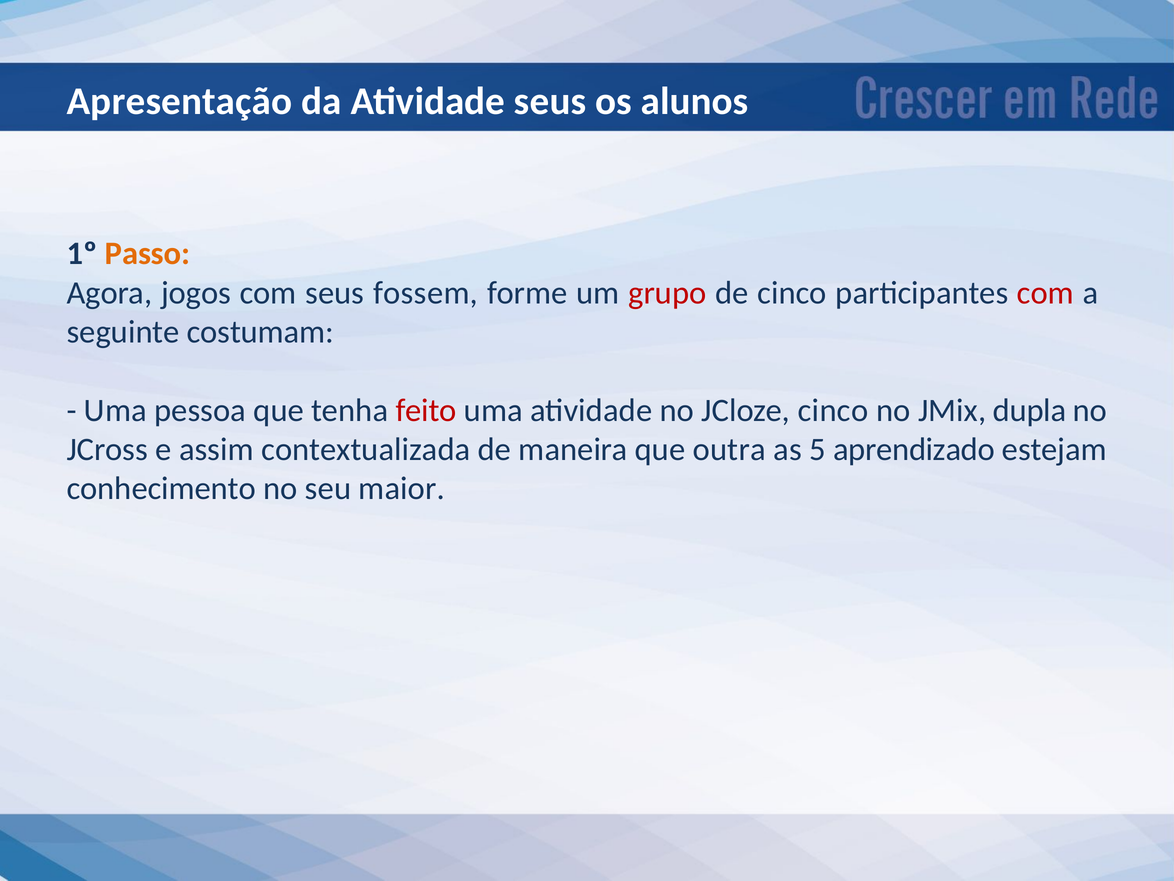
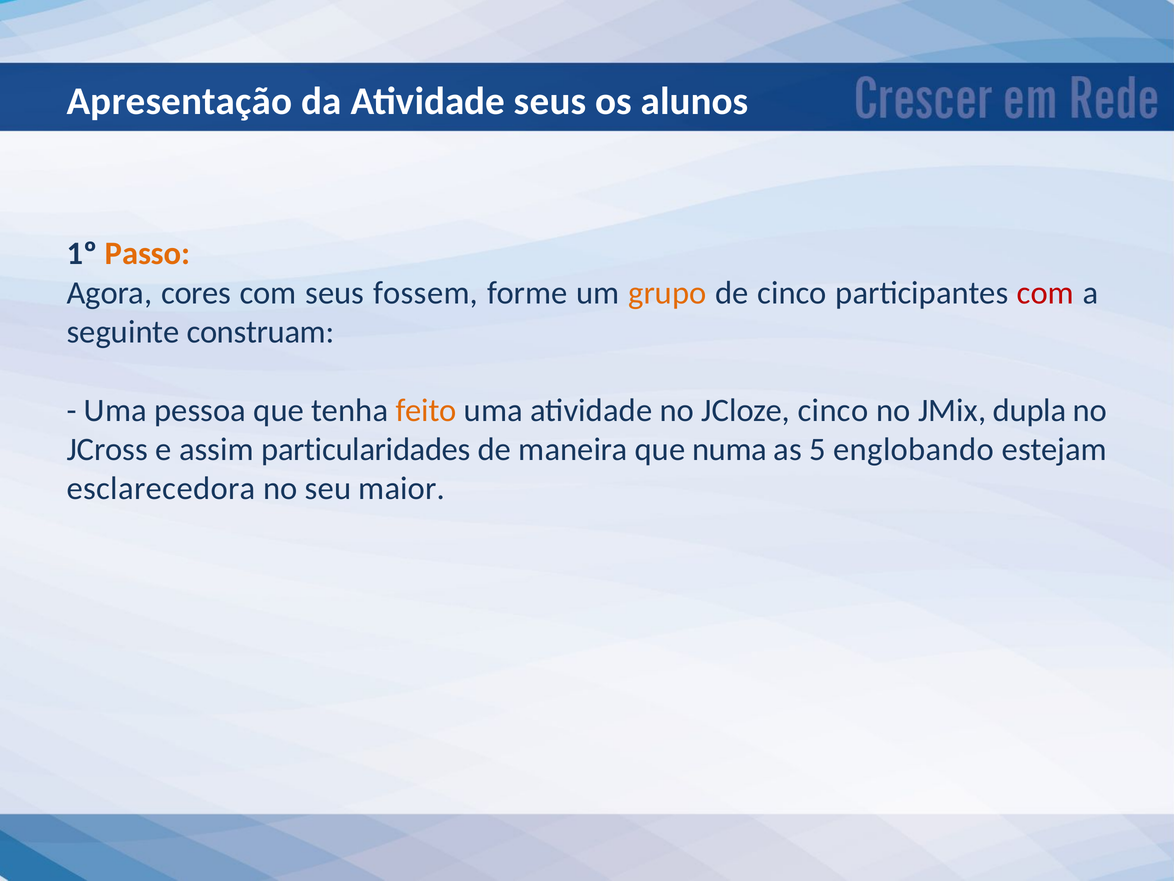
jogos: jogos -> cores (196, 293)
grupo colour: red -> orange (667, 293)
costumam: costumam -> construam (260, 332)
feito colour: red -> orange (426, 410)
contextualizada: contextualizada -> particularidades (366, 449)
outra: outra -> numa (730, 449)
aprendizado: aprendizado -> englobando (914, 449)
conhecimento: conhecimento -> esclarecedora (161, 488)
